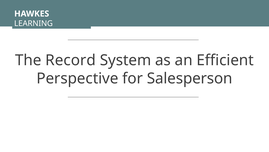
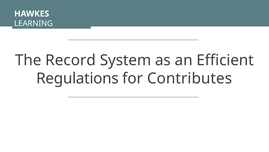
Perspective: Perspective -> Regulations (78, 78)
Salesperson: Salesperson -> Contributes (190, 78)
